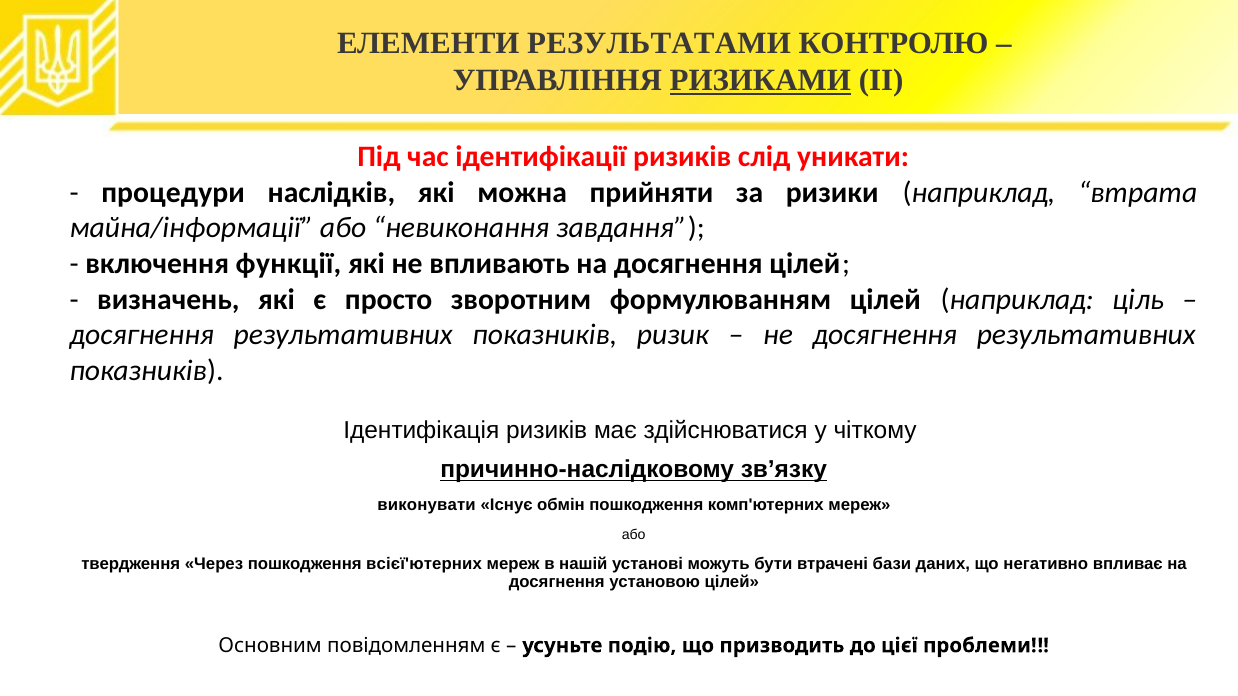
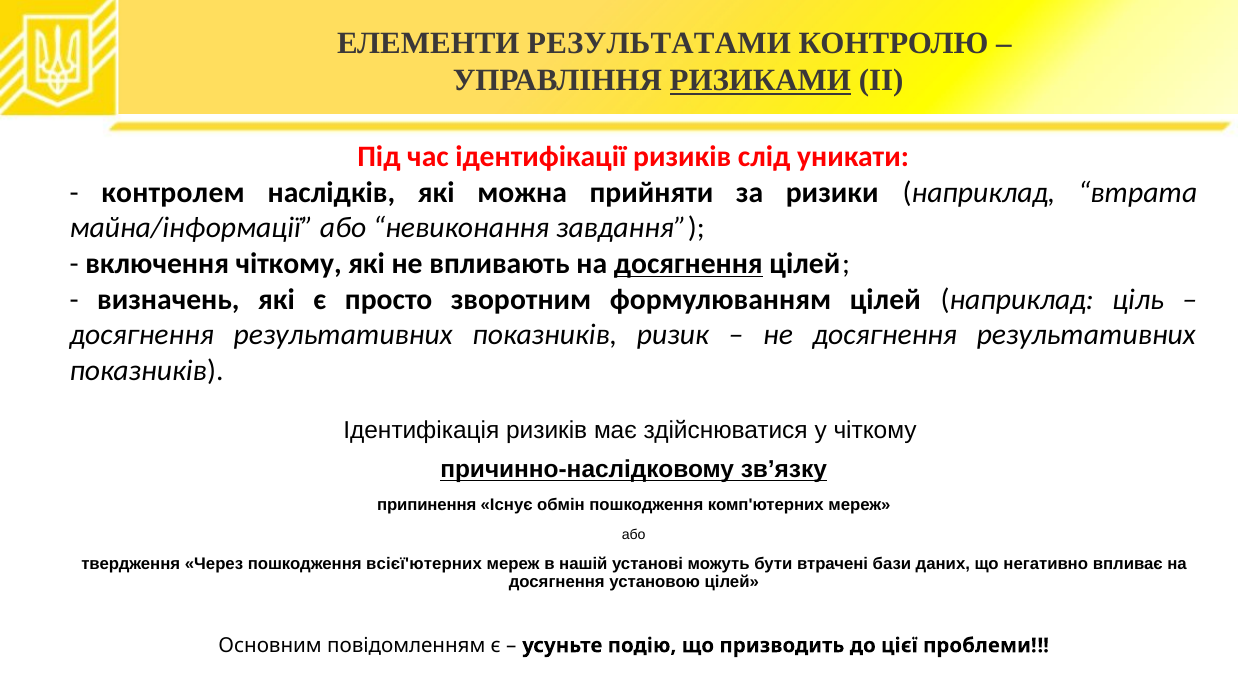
процедури: процедури -> контролем (173, 193)
включення функції: функції -> чіткому (289, 264)
досягнення underline: none -> present (688, 264)
виконувати: виконувати -> припинення (427, 505)
